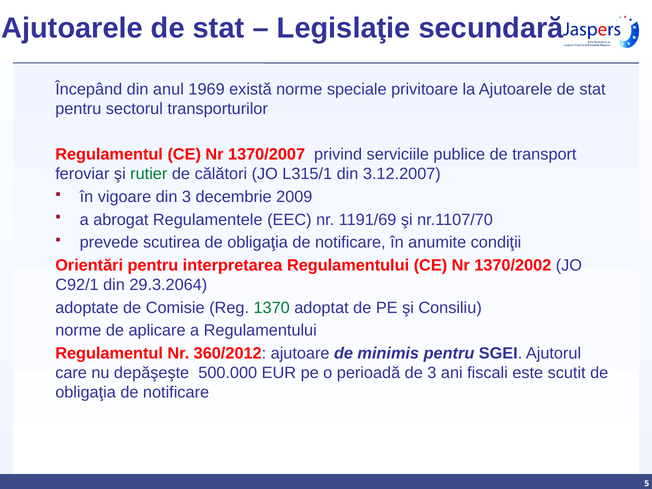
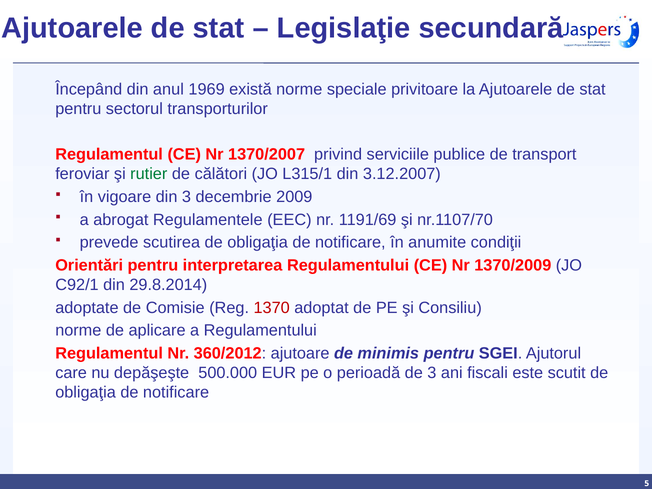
1370/2002: 1370/2002 -> 1370/2009 (513, 265)
29.3.2064: 29.3.2064 -> 29.8.2014 (168, 285)
1370 colour: green -> red (272, 308)
